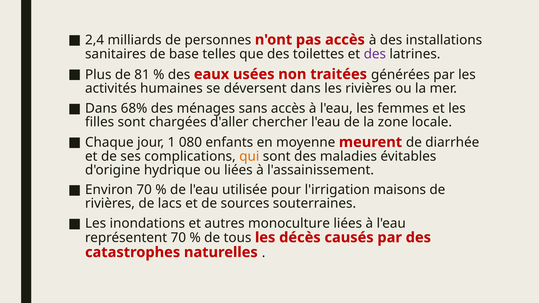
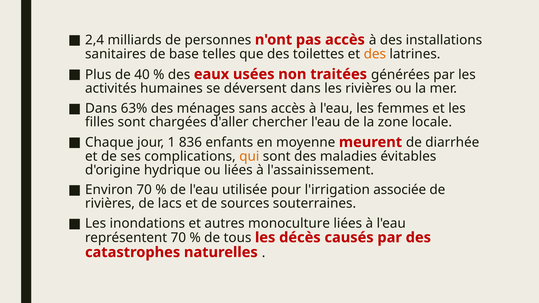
des colour: purple -> orange (375, 54)
81: 81 -> 40 (142, 75)
68%: 68% -> 63% (134, 108)
080: 080 -> 836 (190, 143)
maisons: maisons -> associée (400, 190)
